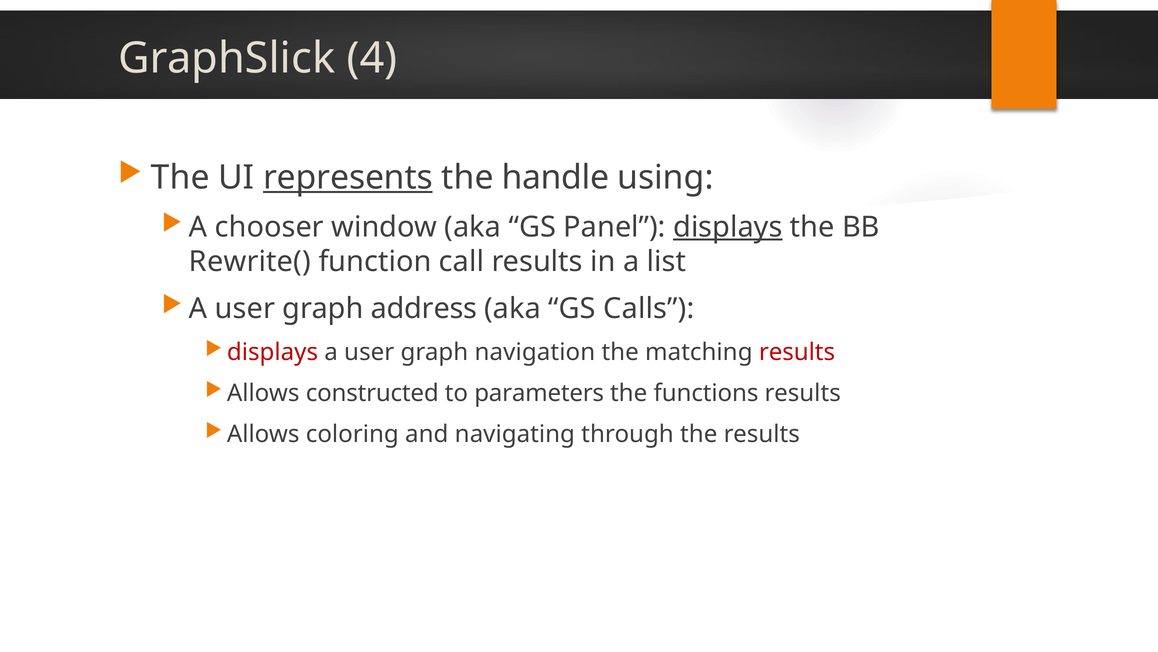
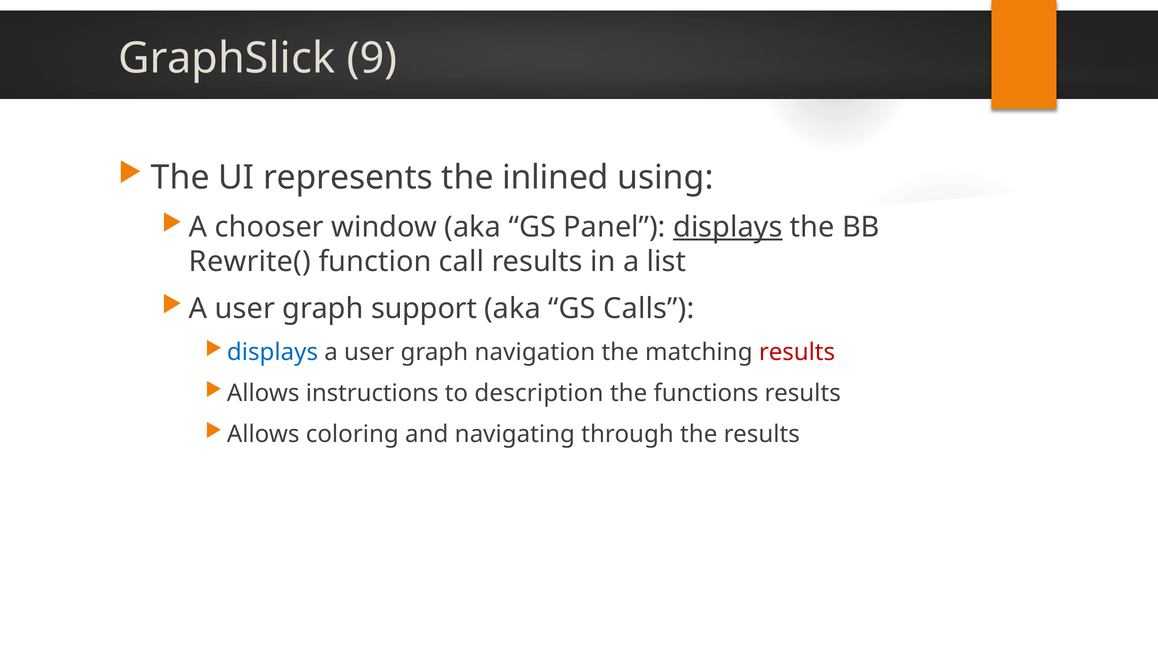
4: 4 -> 9 (372, 58)
represents underline: present -> none (348, 177)
handle: handle -> inlined (556, 177)
address: address -> support (424, 308)
displays colour: red -> blue (273, 352)
constructed: constructed -> instructions (372, 393)
parameters: parameters -> description (539, 393)
